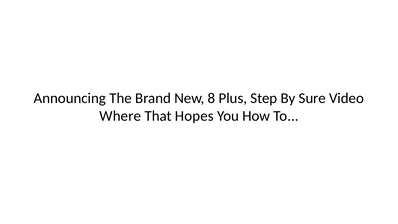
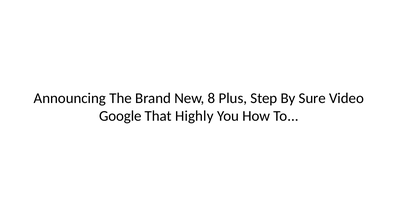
Where: Where -> Google (120, 116)
Hopes: Hopes -> Highly (194, 116)
